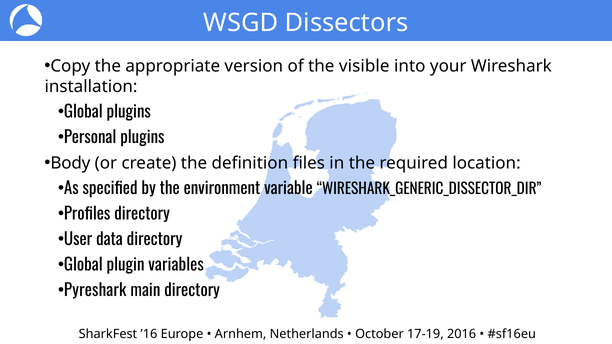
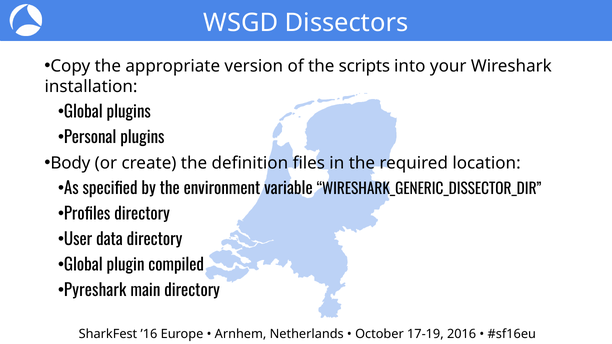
visible: visible -> scripts (364, 66)
variables: variables -> compiled (176, 265)
